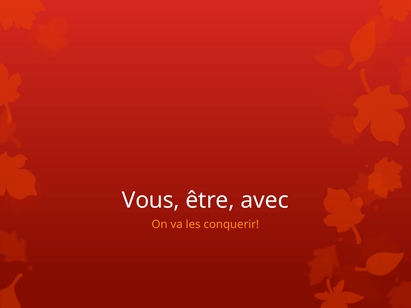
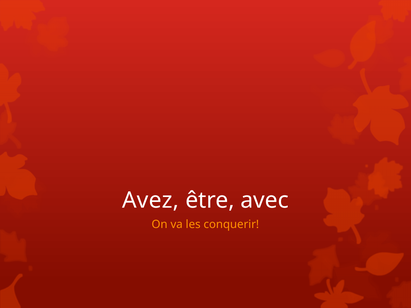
Vous: Vous -> Avez (151, 201)
